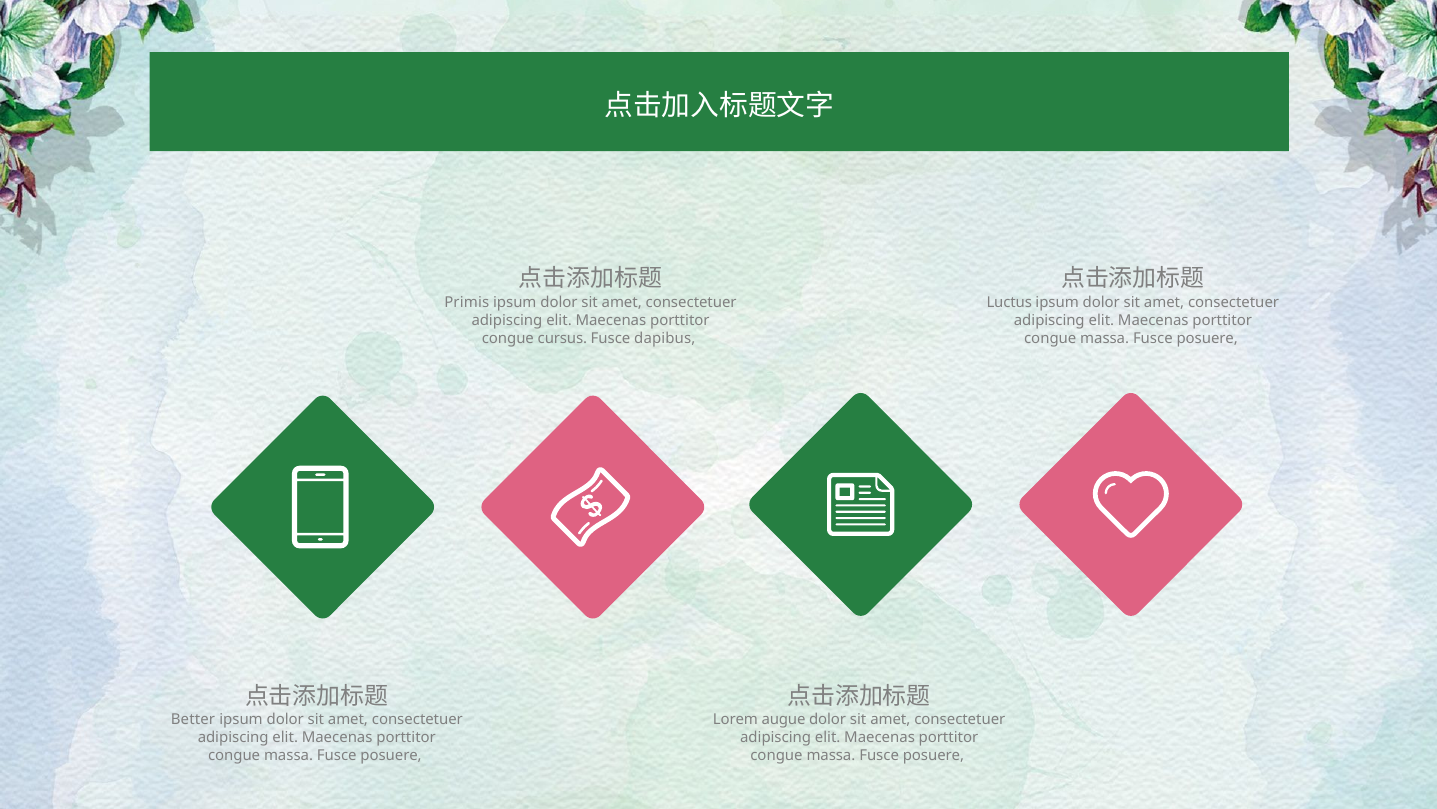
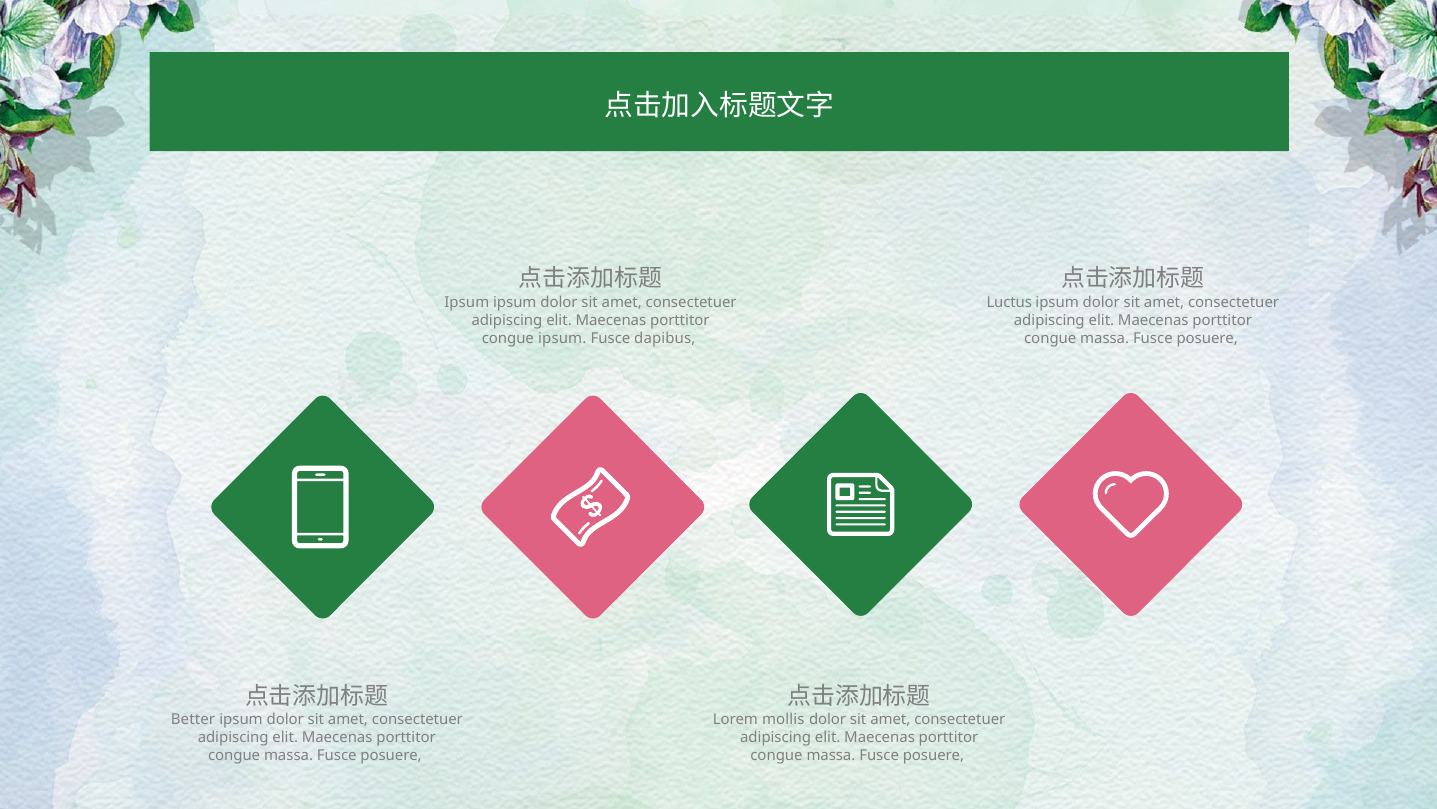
Primis: Primis -> Ipsum (467, 302)
congue cursus: cursus -> ipsum (562, 338)
augue: augue -> mollis (783, 720)
